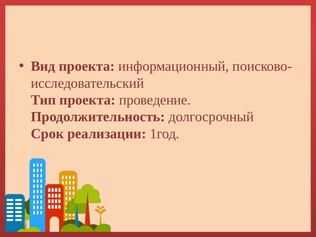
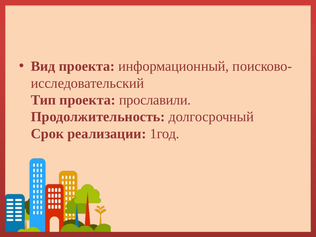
проведение: проведение -> прославили (155, 100)
